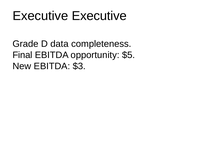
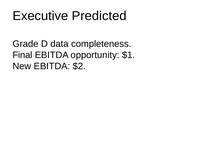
Executive Executive: Executive -> Predicted (99, 16)
$5: $5 -> $1 (129, 55)
$3: $3 -> $2 (79, 66)
